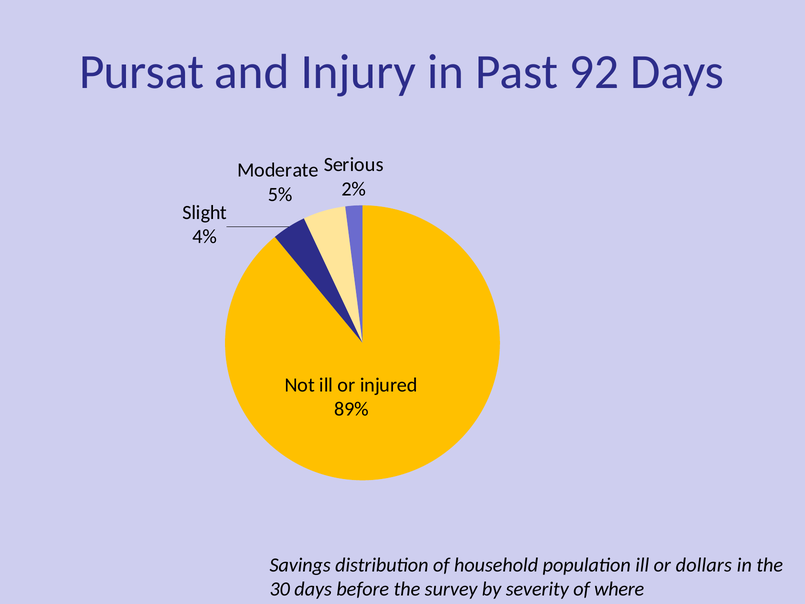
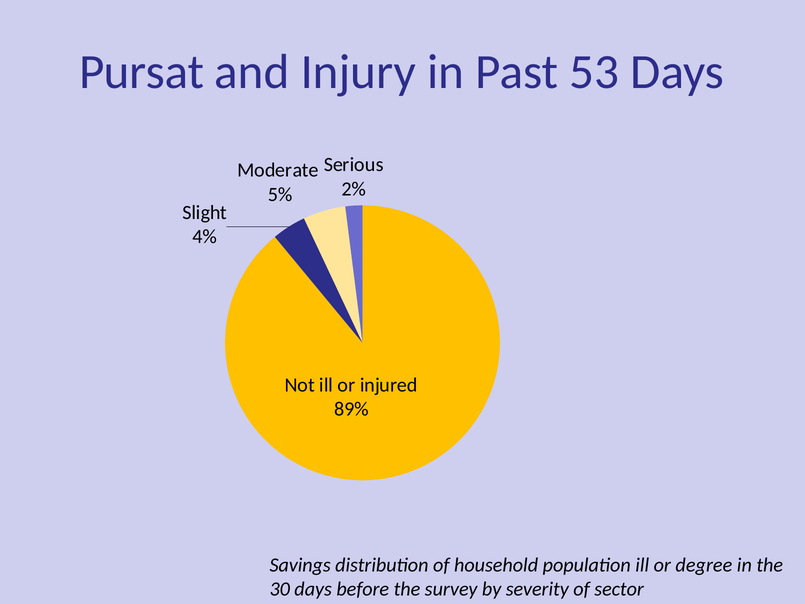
92: 92 -> 53 (594, 72)
dollars: dollars -> degree (704, 565)
where: where -> sector (619, 589)
